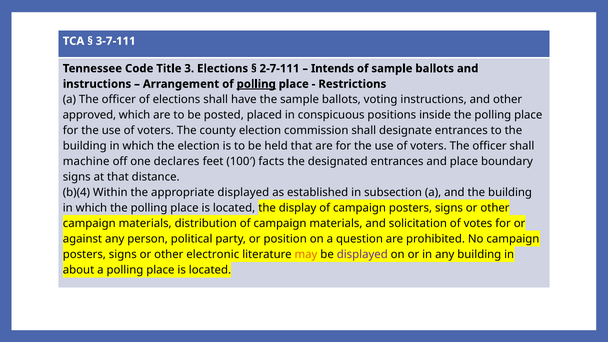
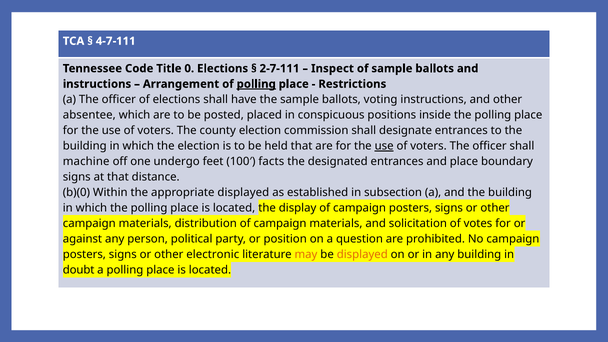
3-7-111: 3-7-111 -> 4-7-111 (116, 41)
3: 3 -> 0 (189, 68)
Intends: Intends -> Inspect (332, 68)
approved: approved -> absentee (89, 115)
use underline: none -> present (384, 146)
declares: declares -> undergo (177, 162)
b)(4: b)(4 -> b)(0 (76, 193)
displayed colour: purple -> orange (362, 255)
about: about -> doubt (79, 270)
